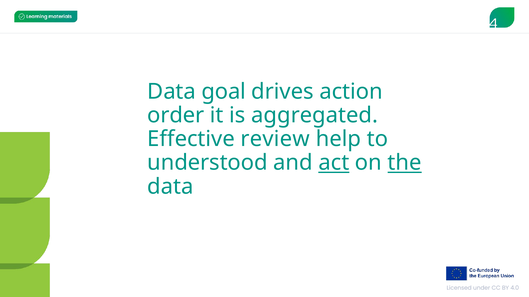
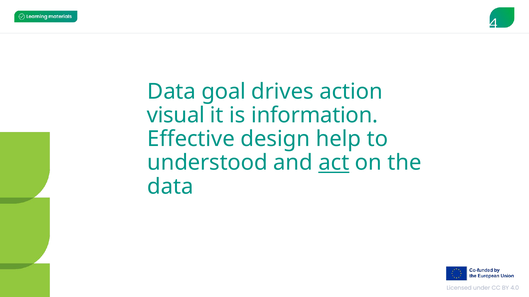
order: order -> visual (176, 115)
aggregated: aggregated -> information (315, 115)
review: review -> design (275, 139)
the underline: present -> none (405, 163)
